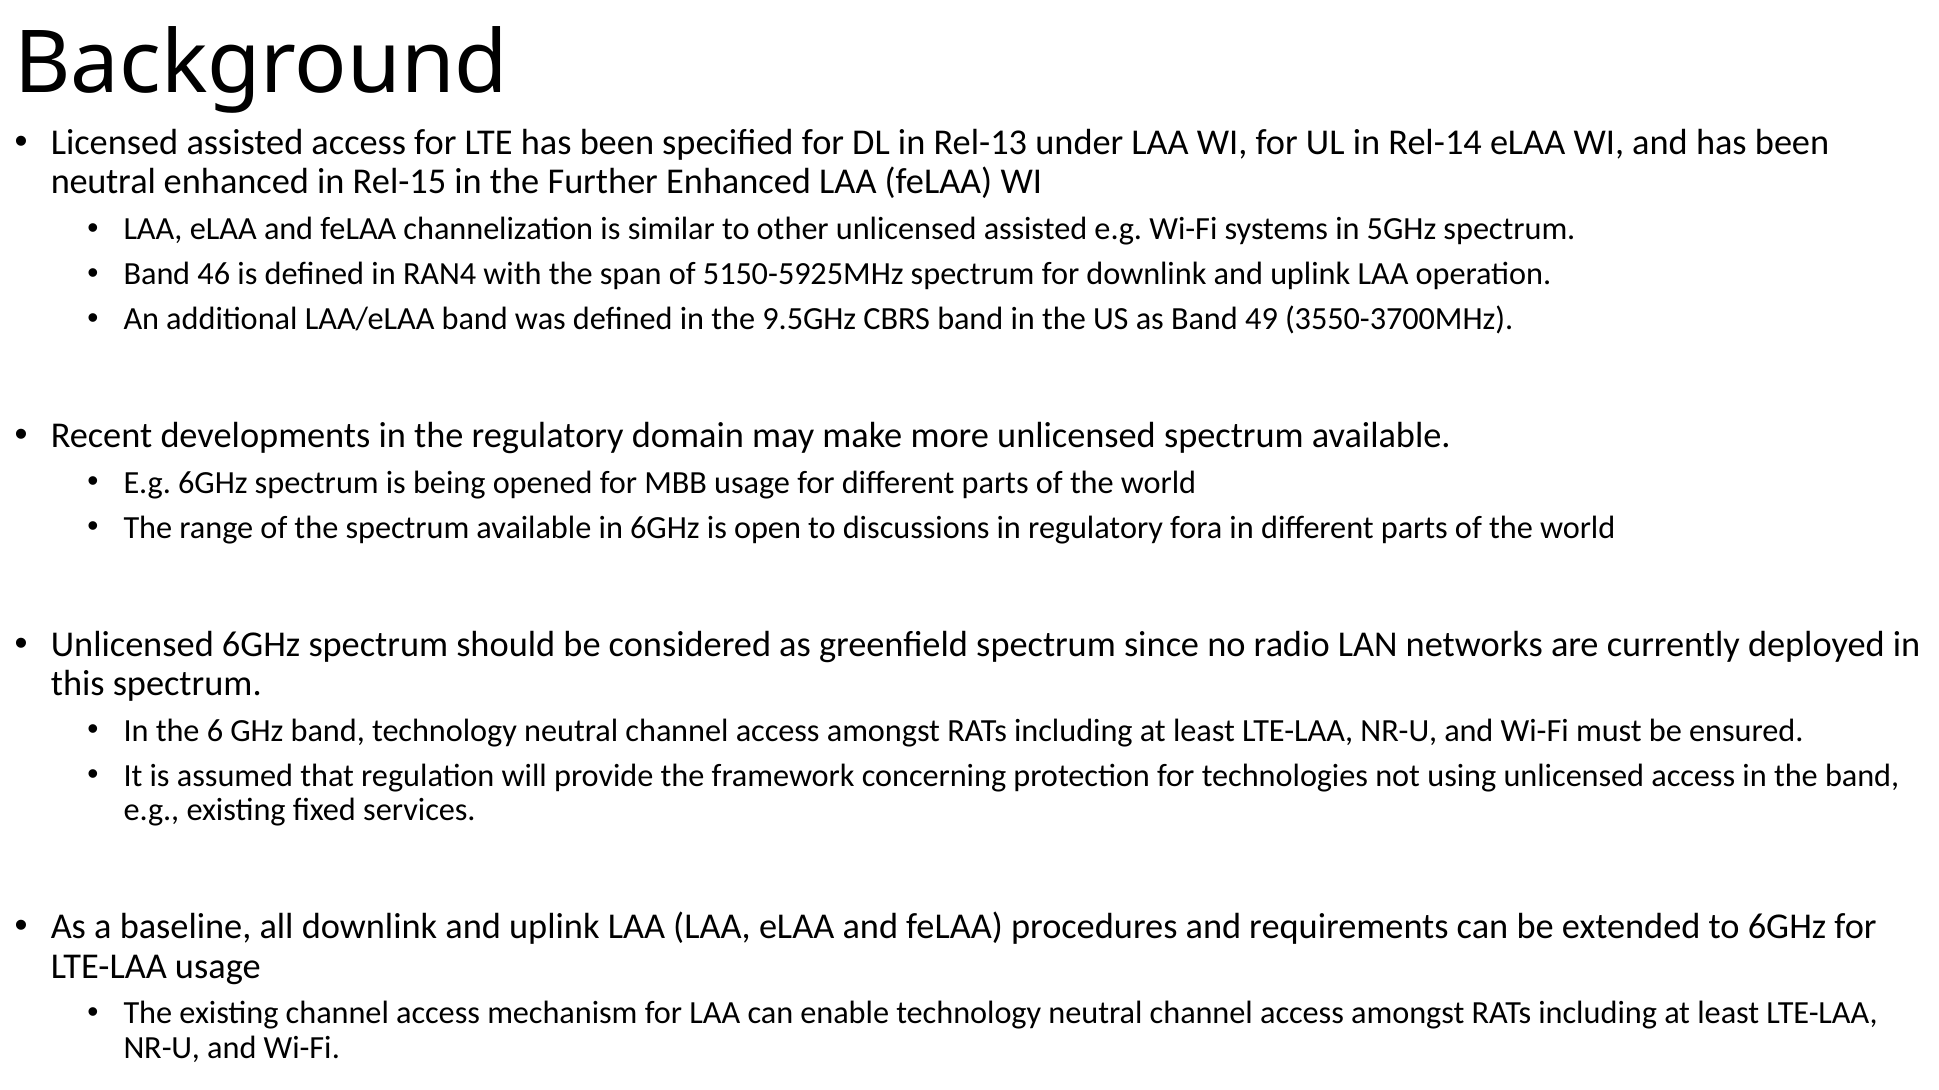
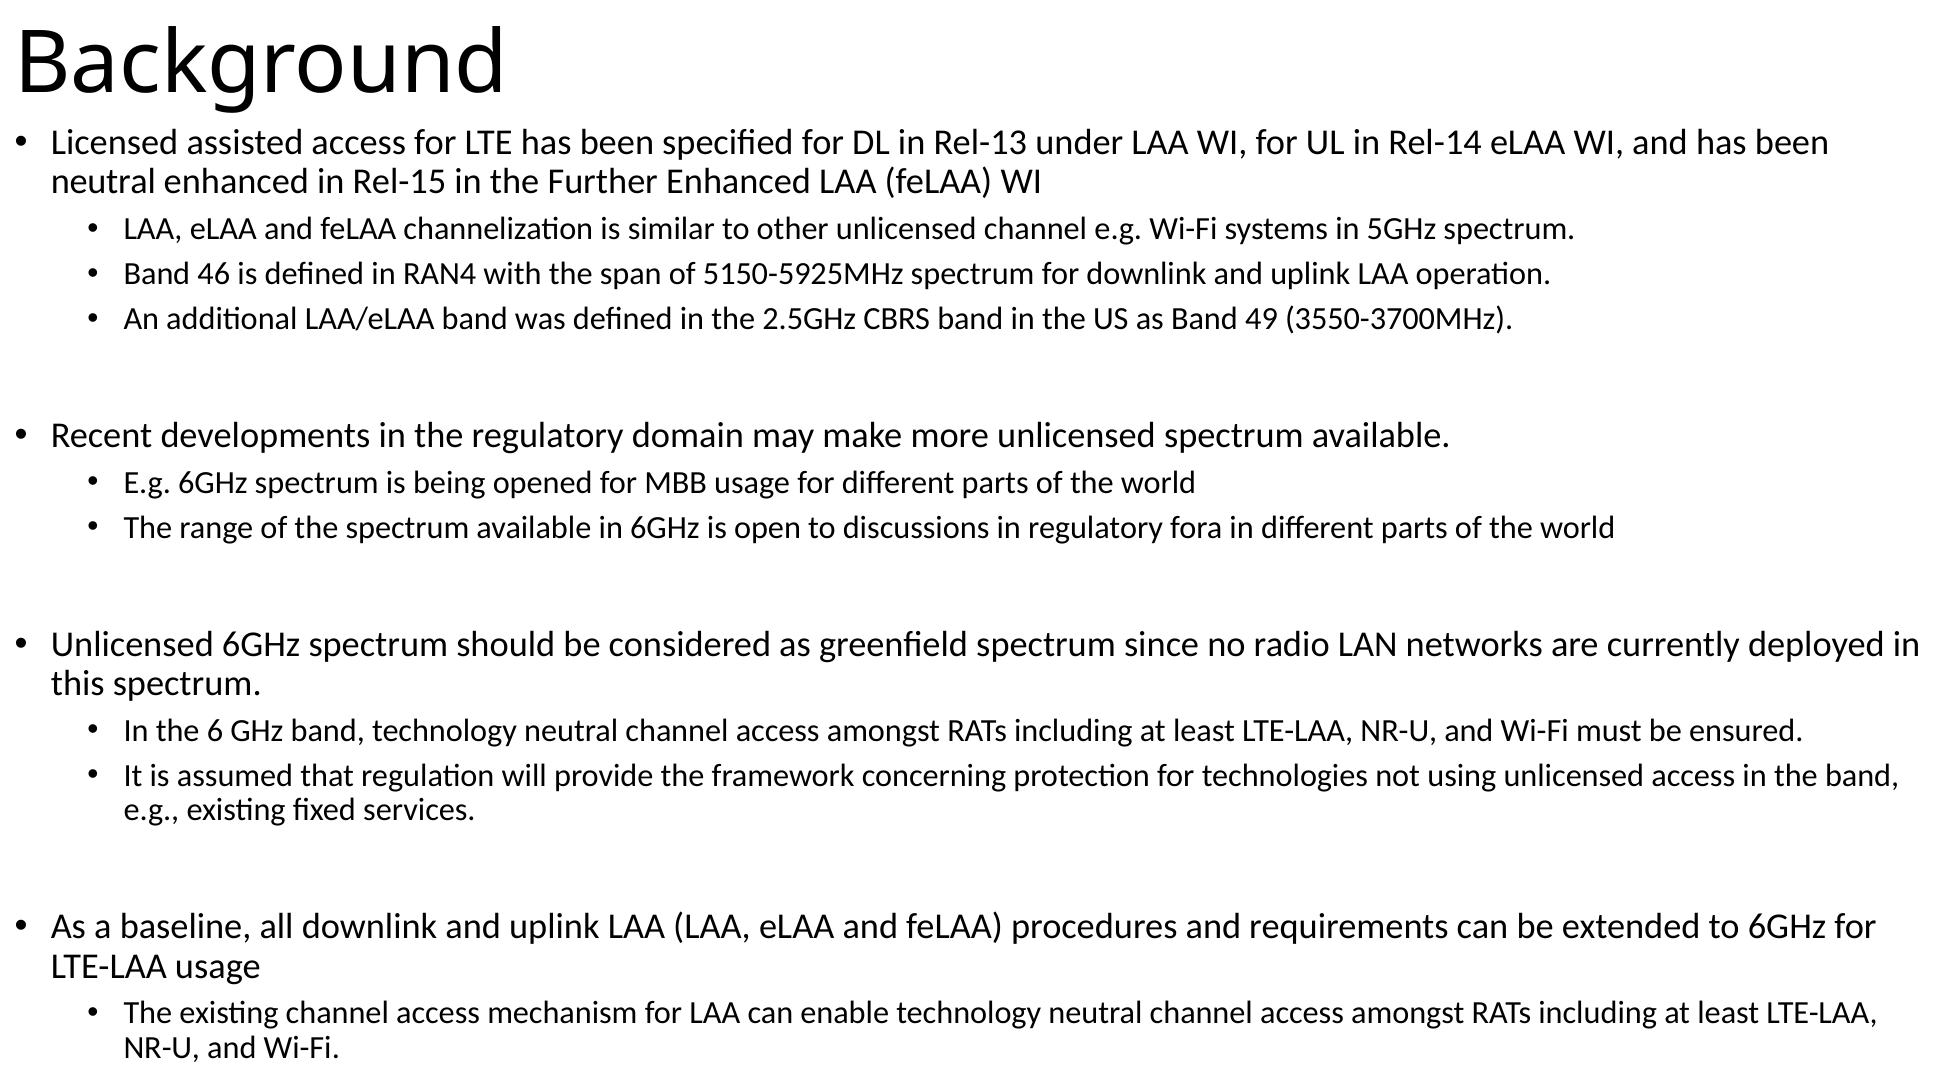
unlicensed assisted: assisted -> channel (1036, 229)
9.5GHz: 9.5GHz -> 2.5GHz (809, 319)
